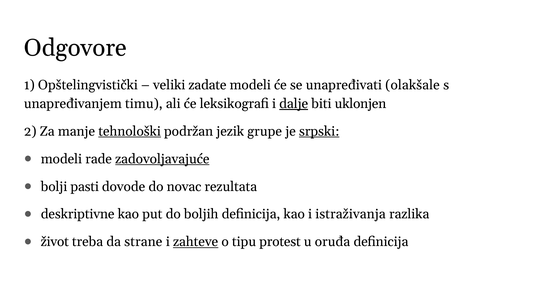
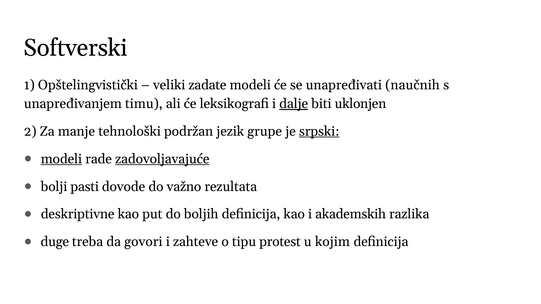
Odgovore: Odgovore -> Softverski (76, 48)
olakšale: olakšale -> naučnih (413, 85)
tehnološki underline: present -> none (130, 131)
modeli underline: none -> present (61, 159)
novac: novac -> važno (184, 187)
istraživanja: istraživanja -> akademskih (351, 214)
život: život -> duge (55, 242)
strane: strane -> govori (143, 242)
zahteve underline: present -> none (196, 242)
oruđa: oruđa -> kojim (332, 242)
